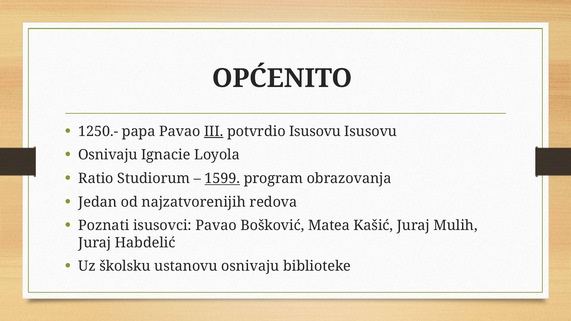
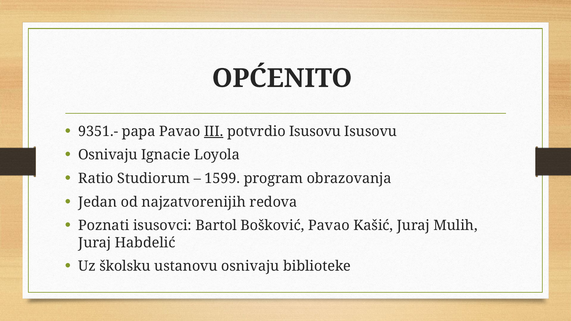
1250.-: 1250.- -> 9351.- (98, 131)
1599 underline: present -> none (222, 179)
isusovci Pavao: Pavao -> Bartol (216, 226)
Bošković Matea: Matea -> Pavao (329, 226)
